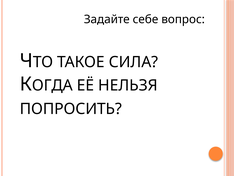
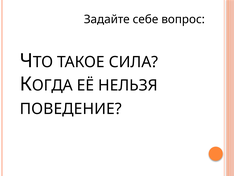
ПОПРОСИТЬ: ПОПРОСИТЬ -> ПОВЕДЕНИЕ (71, 109)
